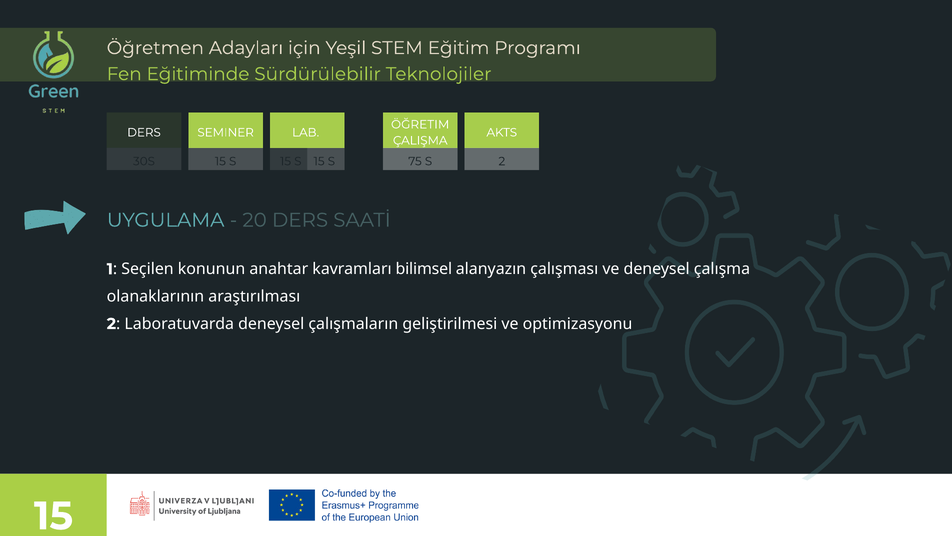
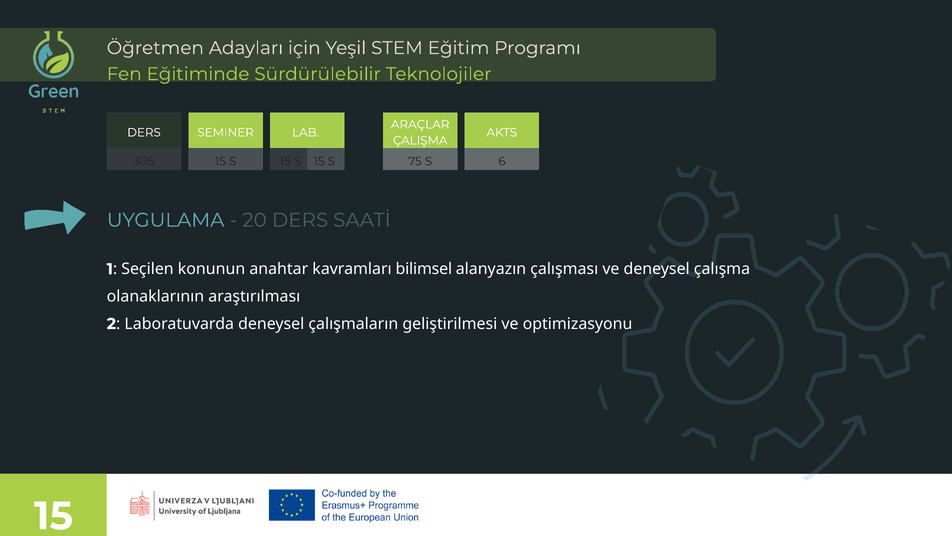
ÖĞRETIM: ÖĞRETIM -> ARAÇLAR (420, 124)
S 2: 2 -> 6 (502, 161)
